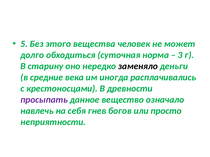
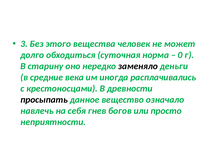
5: 5 -> 3 (24, 44)
3: 3 -> 0 (180, 55)
просыпать colour: purple -> black (44, 100)
